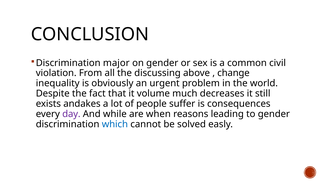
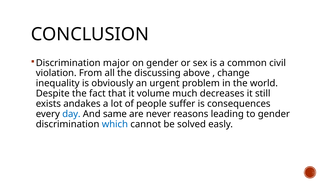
day colour: purple -> blue (71, 114)
while: while -> same (115, 114)
when: when -> never (158, 114)
